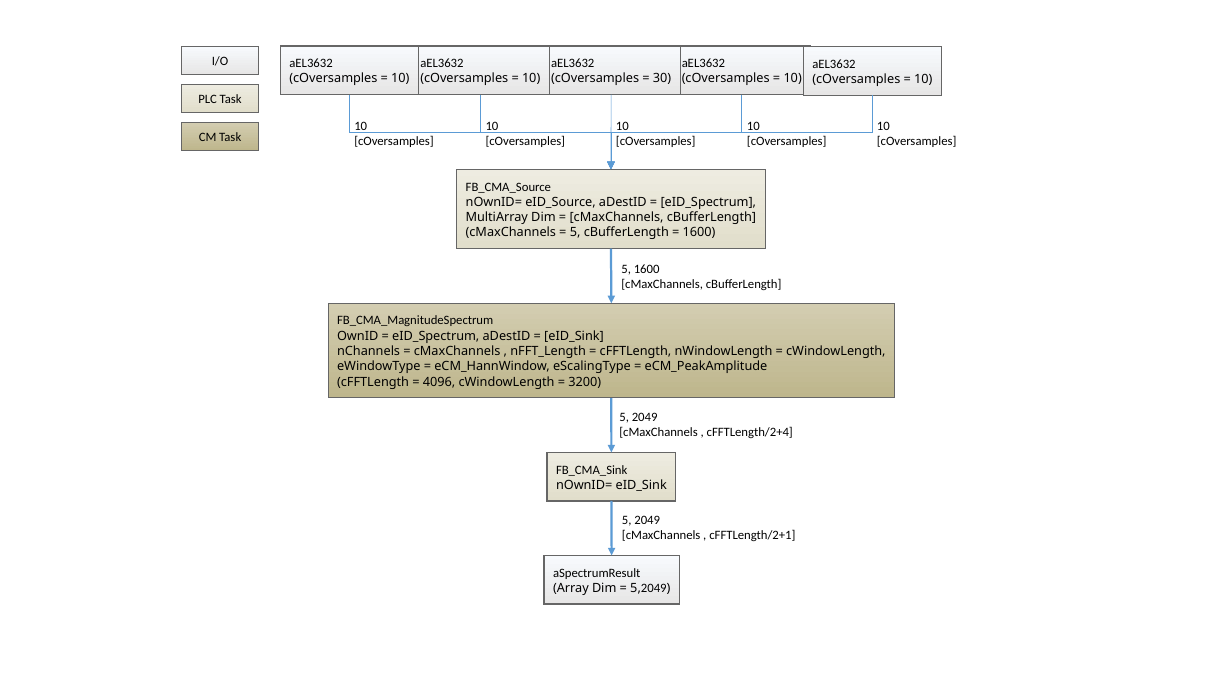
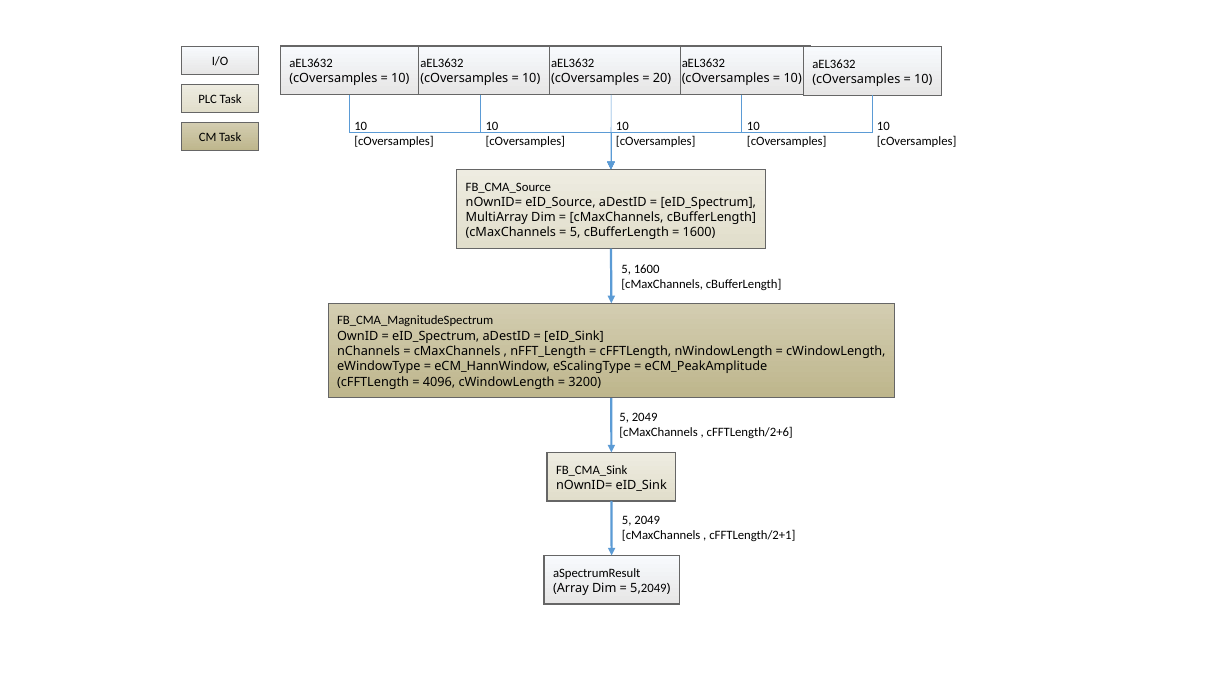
30: 30 -> 20 (662, 79)
cFFTLength/2+4: cFFTLength/2+4 -> cFFTLength/2+6 (750, 432)
